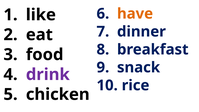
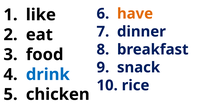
drink colour: purple -> blue (48, 74)
